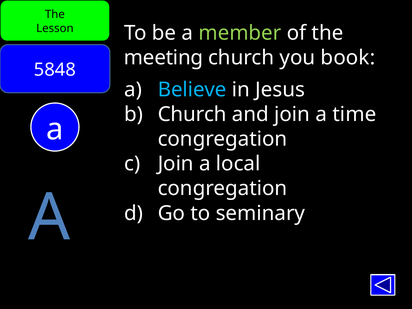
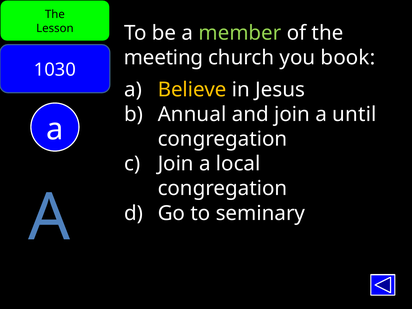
5848: 5848 -> 1030 (55, 70)
Believe colour: light blue -> yellow (192, 90)
Church: Church -> Annual (192, 114)
time: time -> until (354, 114)
